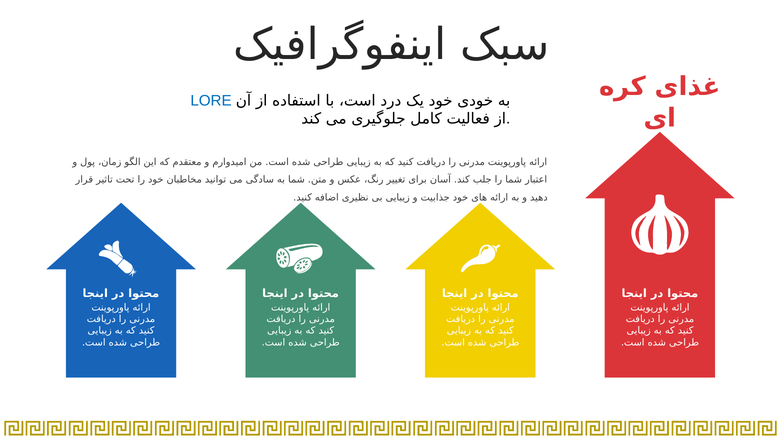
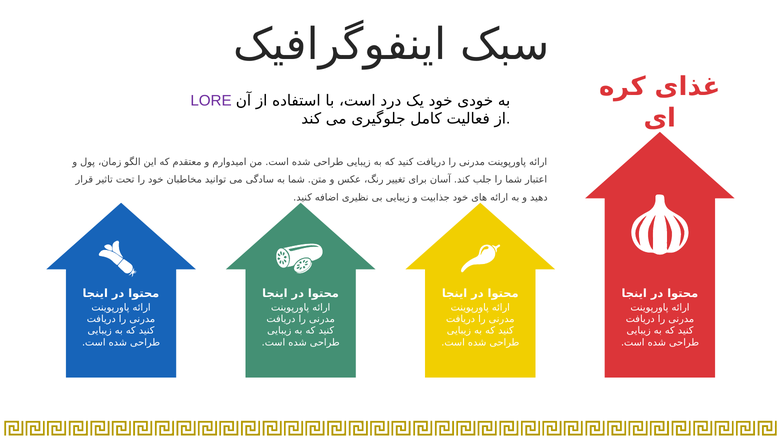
LORE colour: blue -> purple (211, 101)
